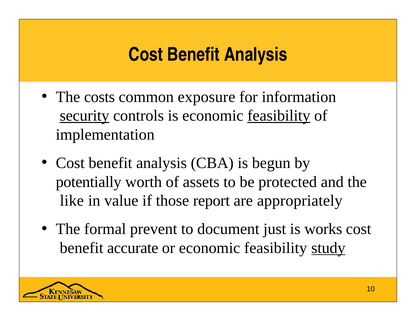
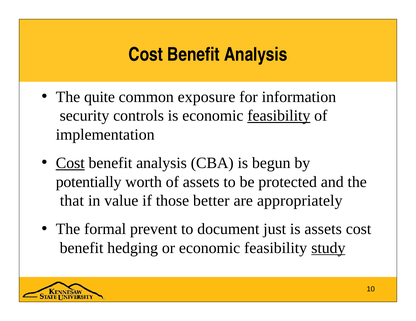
costs: costs -> quite (100, 97)
security underline: present -> none (84, 116)
Cost underline: none -> present (70, 163)
like: like -> that (72, 201)
report: report -> better (211, 201)
is works: works -> assets (323, 229)
accurate: accurate -> hedging (133, 248)
